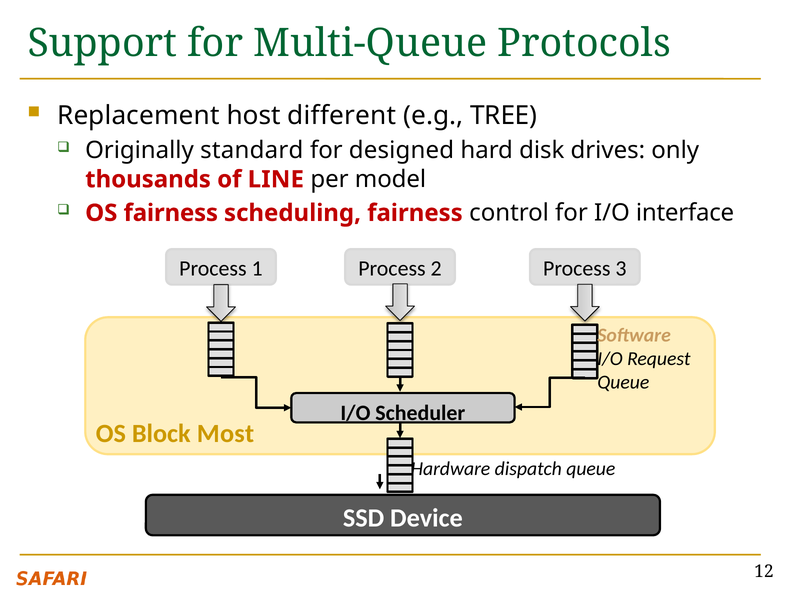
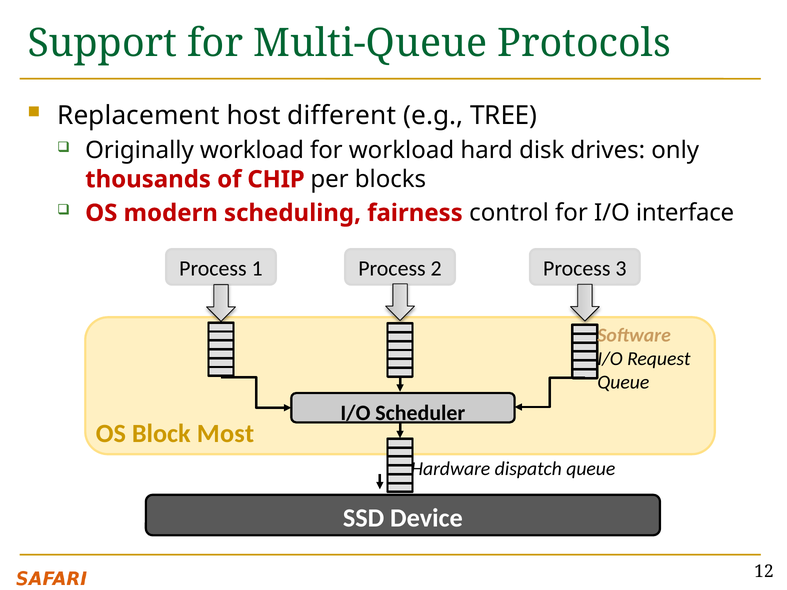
Originally standard: standard -> workload (252, 151)
for designed: designed -> workload (402, 151)
LINE: LINE -> CHIP (276, 179)
model: model -> blocks (390, 179)
OS fairness: fairness -> modern (171, 213)
